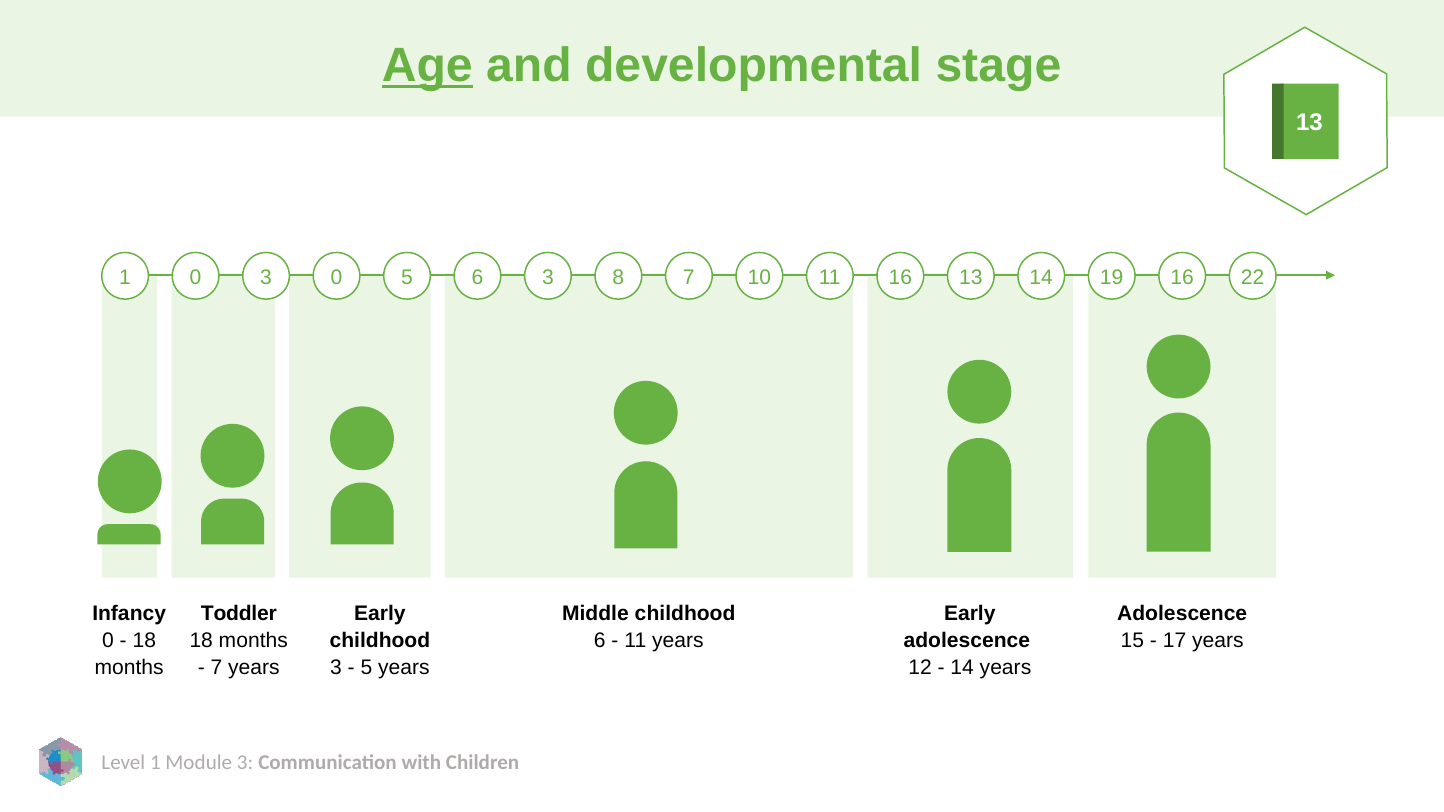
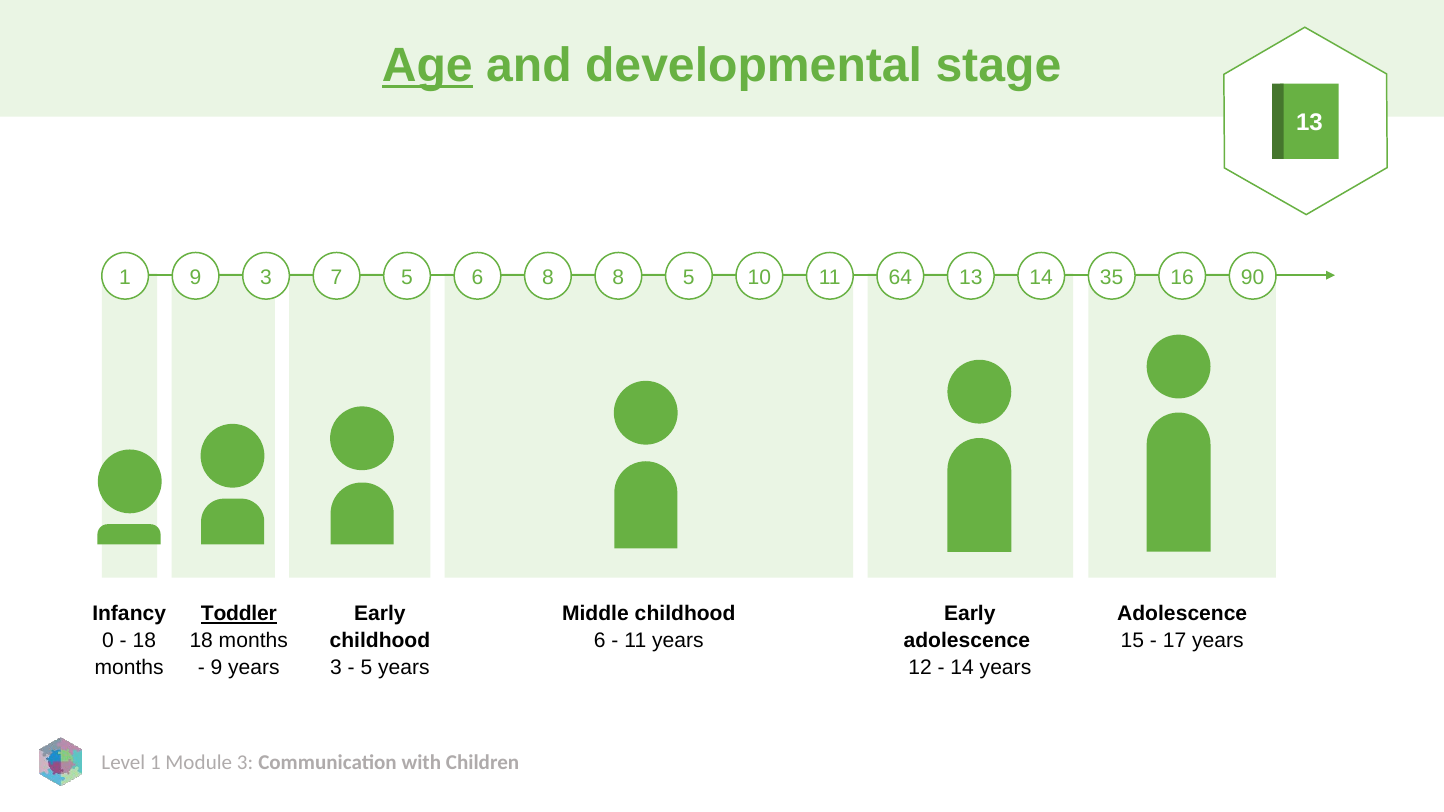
1 0: 0 -> 9 (196, 277)
3 0: 0 -> 7 (336, 277)
6 3: 3 -> 8 (548, 277)
8 7: 7 -> 5 (689, 277)
11 16: 16 -> 64 (900, 277)
19: 19 -> 35 (1112, 277)
22: 22 -> 90 (1253, 277)
Toddler underline: none -> present (239, 614)
7: 7 -> 9 (216, 668)
